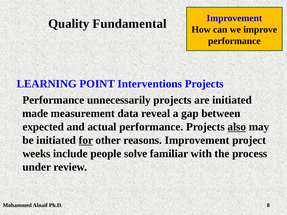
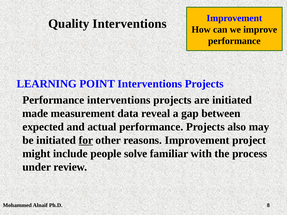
Quality Fundamental: Fundamental -> Interventions (130, 24)
Performance unnecessarily: unnecessarily -> interventions (119, 100)
also underline: present -> none (237, 127)
weeks: weeks -> might (36, 154)
